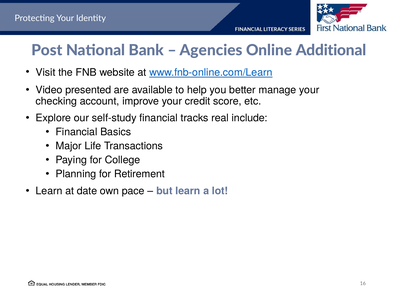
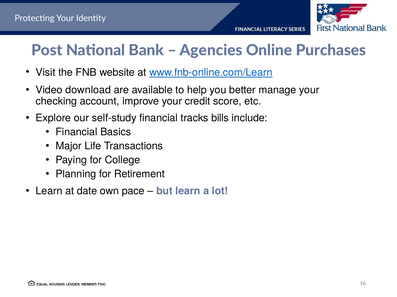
Additional: Additional -> Purchases (331, 51)
presented: presented -> download (88, 90)
real: real -> bills (220, 118)
